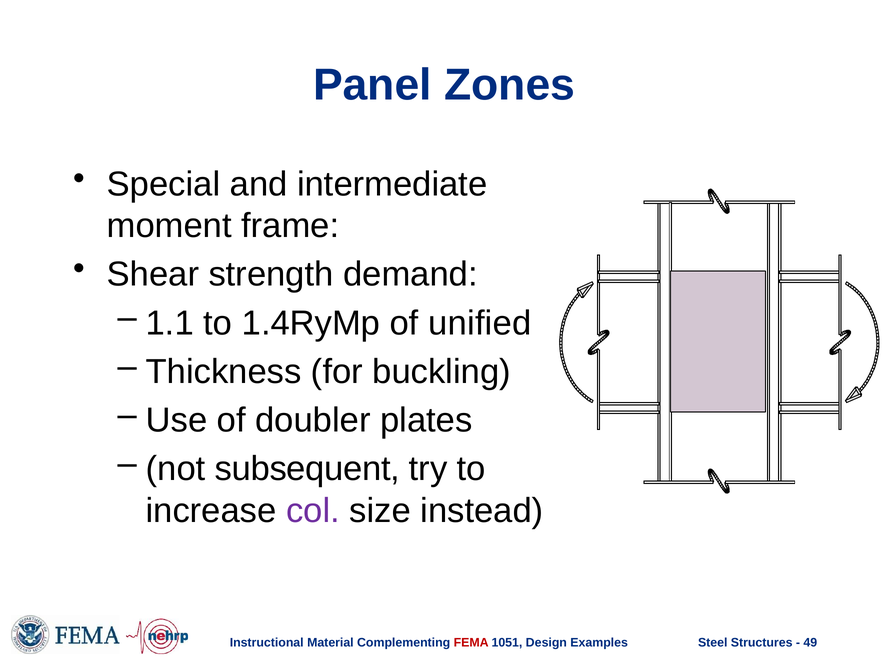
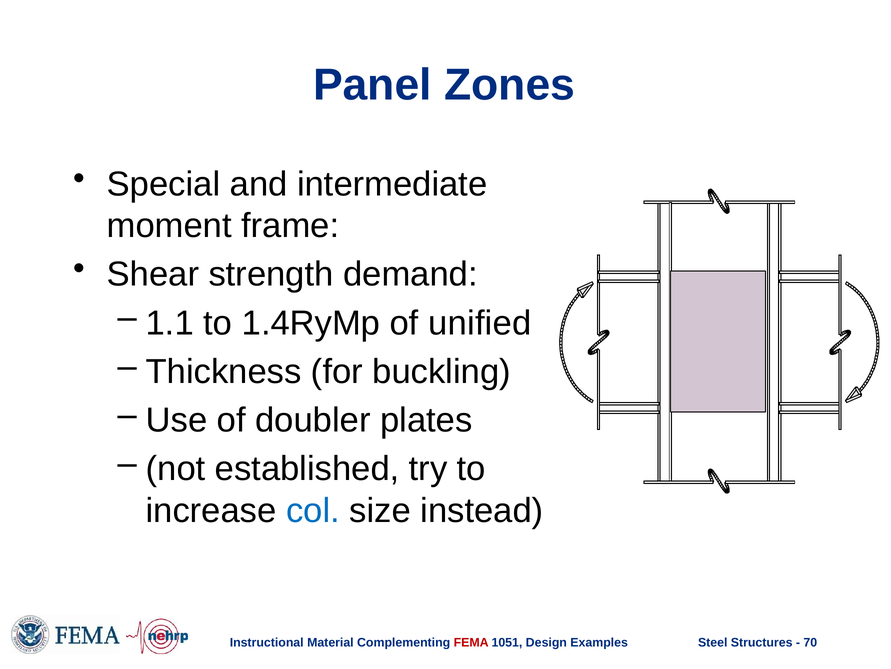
subsequent: subsequent -> established (307, 468)
col colour: purple -> blue (313, 510)
49: 49 -> 70 (810, 642)
